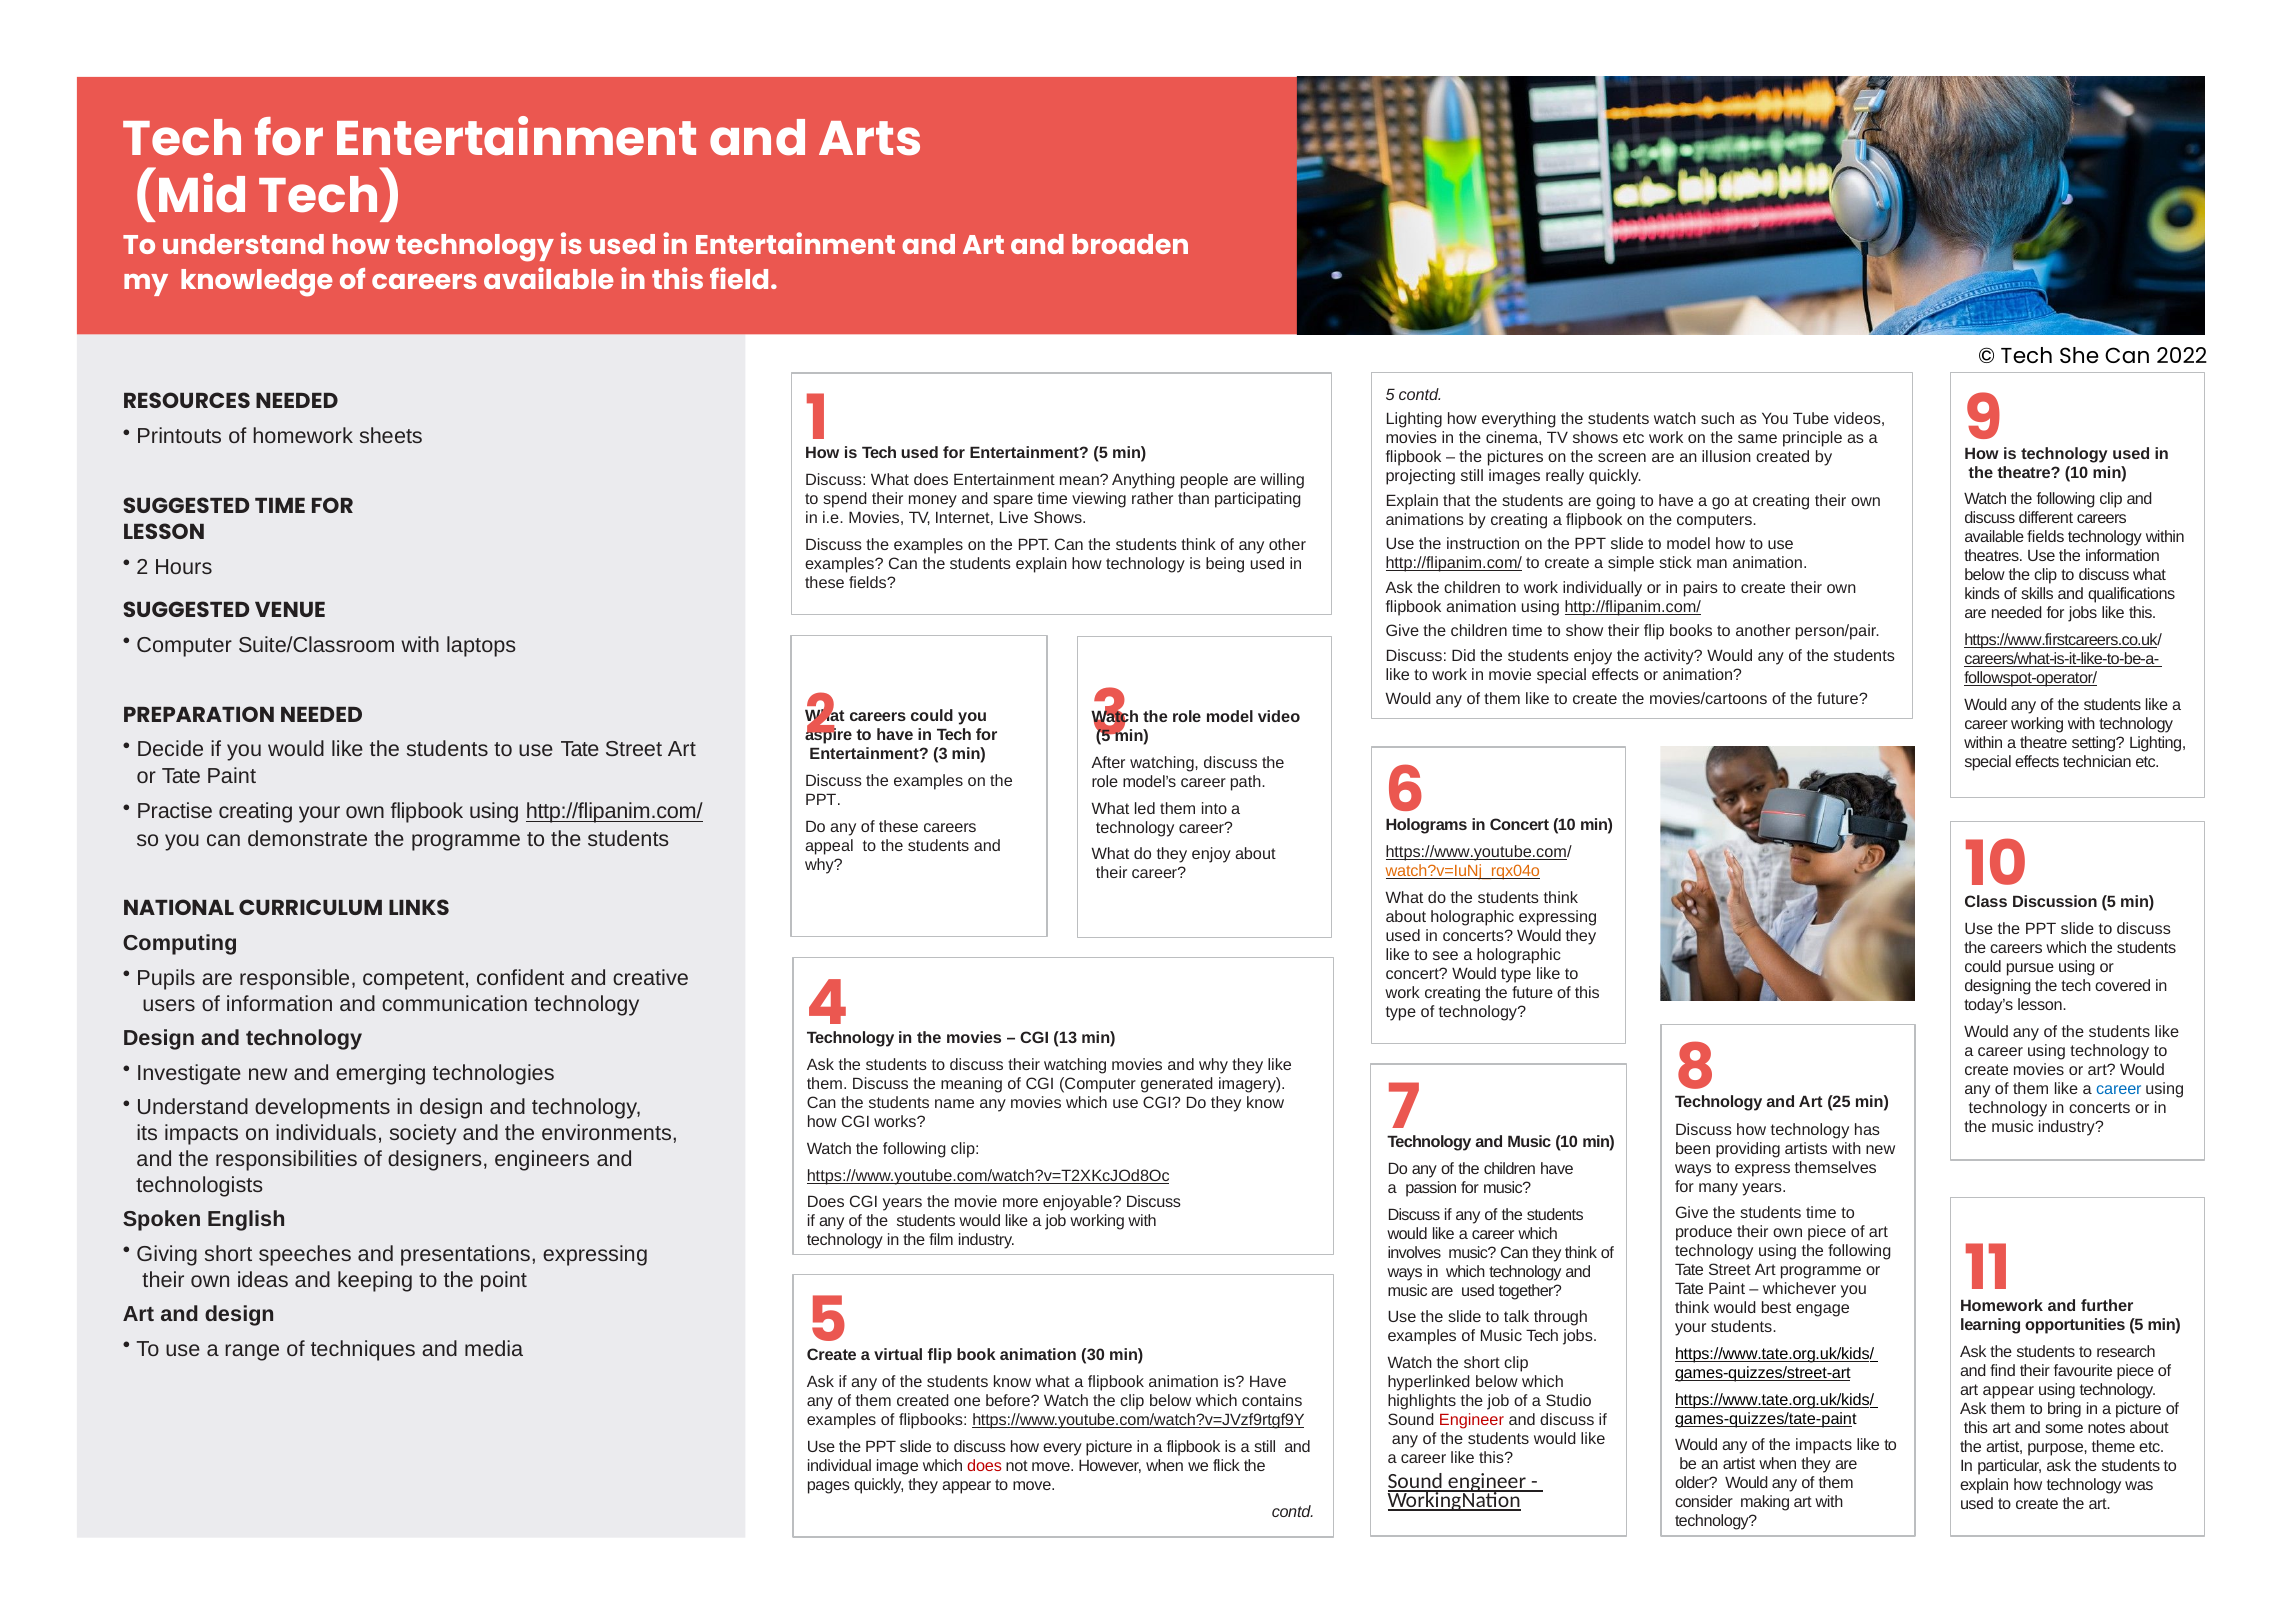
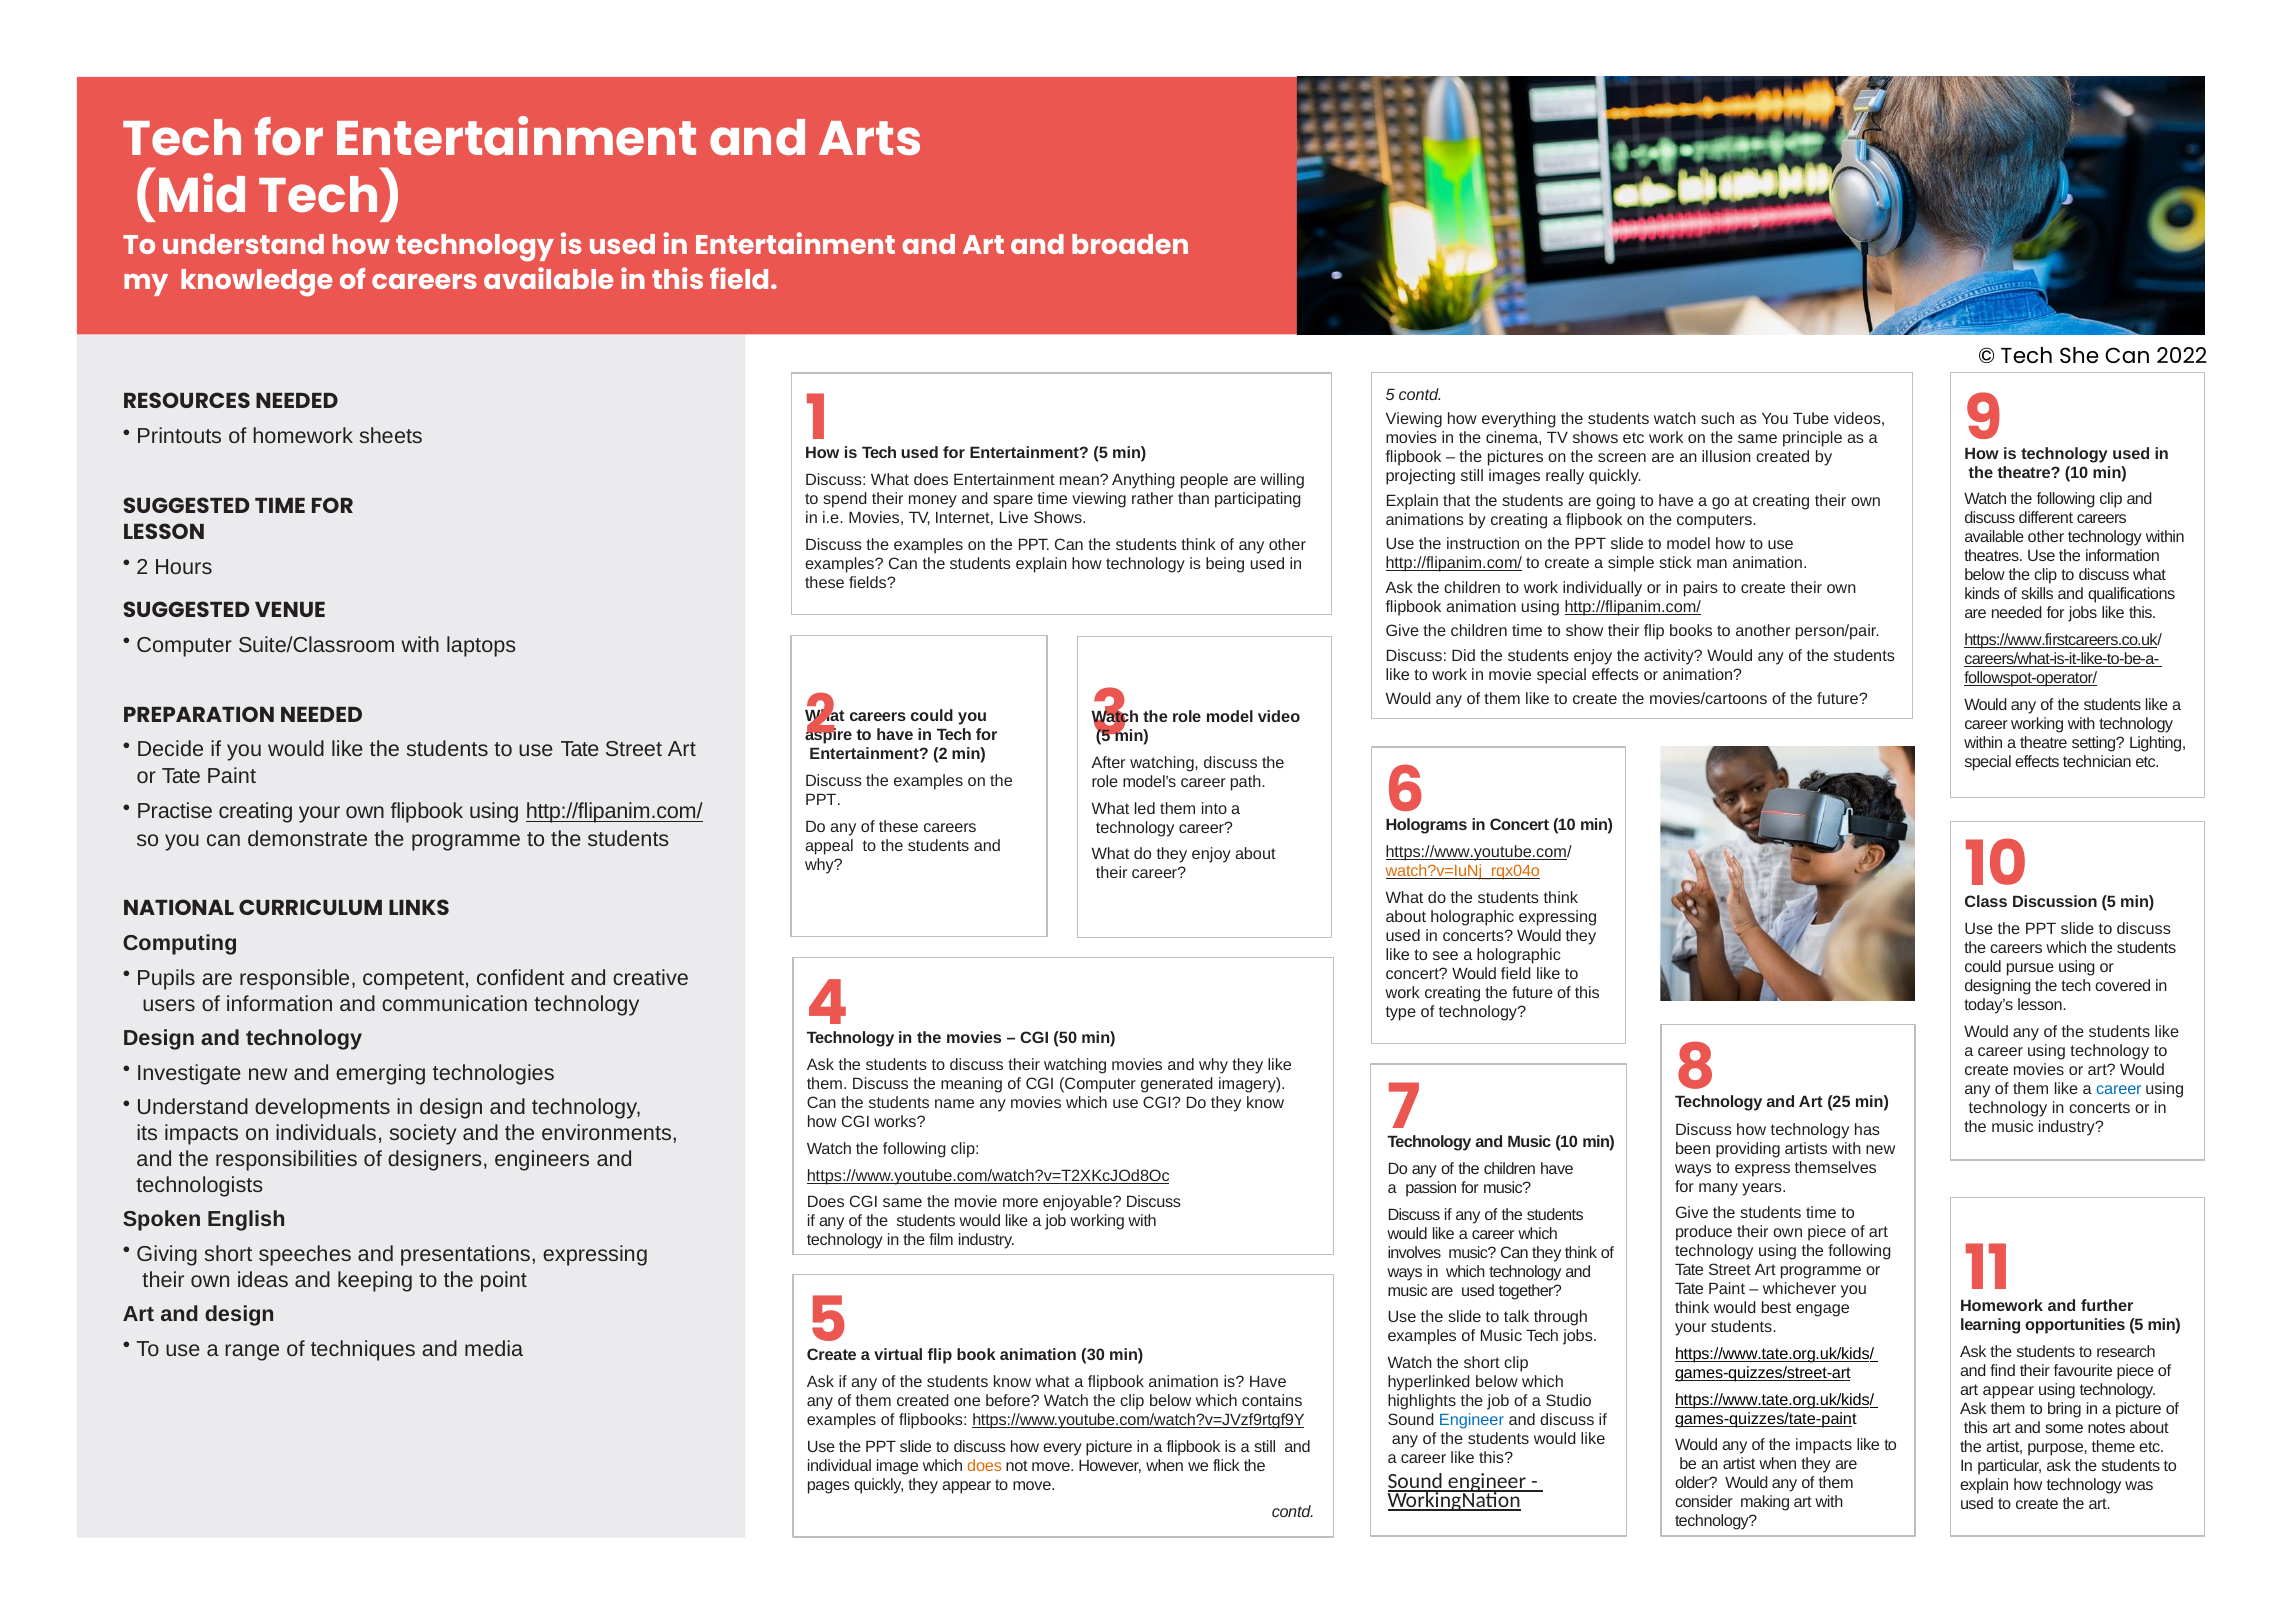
Lighting: Lighting -> Viewing (1414, 419)
available fields: fields -> other (2046, 537)
Entertainment 3: 3 -> 2 (941, 754)
Would type: type -> field (1516, 973)
13: 13 -> 50 (1065, 1038)
CGI years: years -> same (903, 1202)
Engineer colour: red -> blue (1471, 1420)
does colour: red -> orange (985, 1466)
